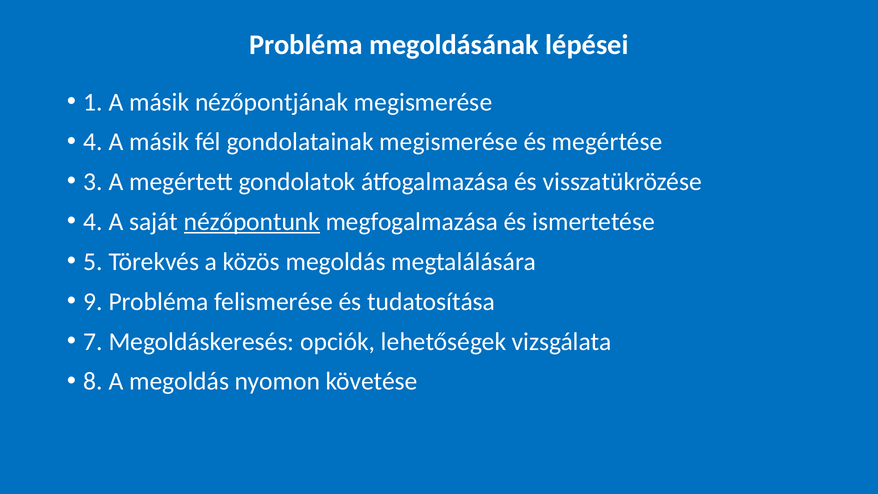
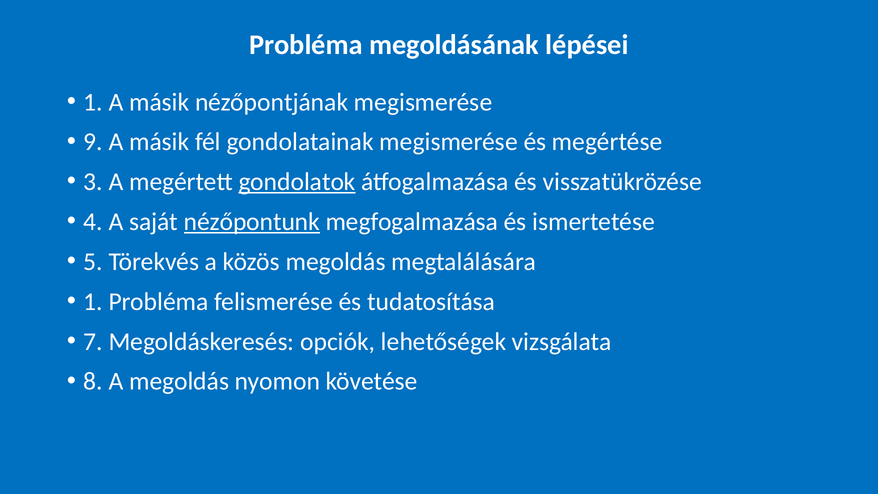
4: 4 -> 9 (93, 142)
gondolatok underline: none -> present (297, 182)
9: 9 -> 1 (93, 302)
